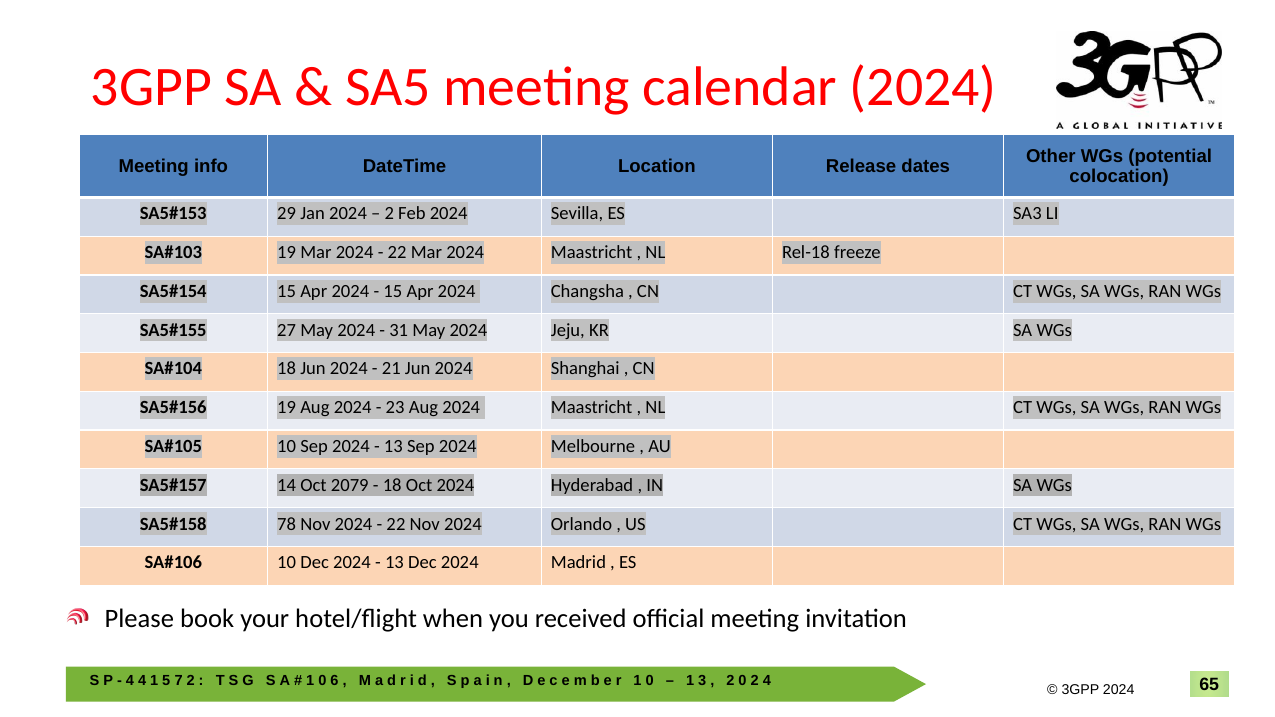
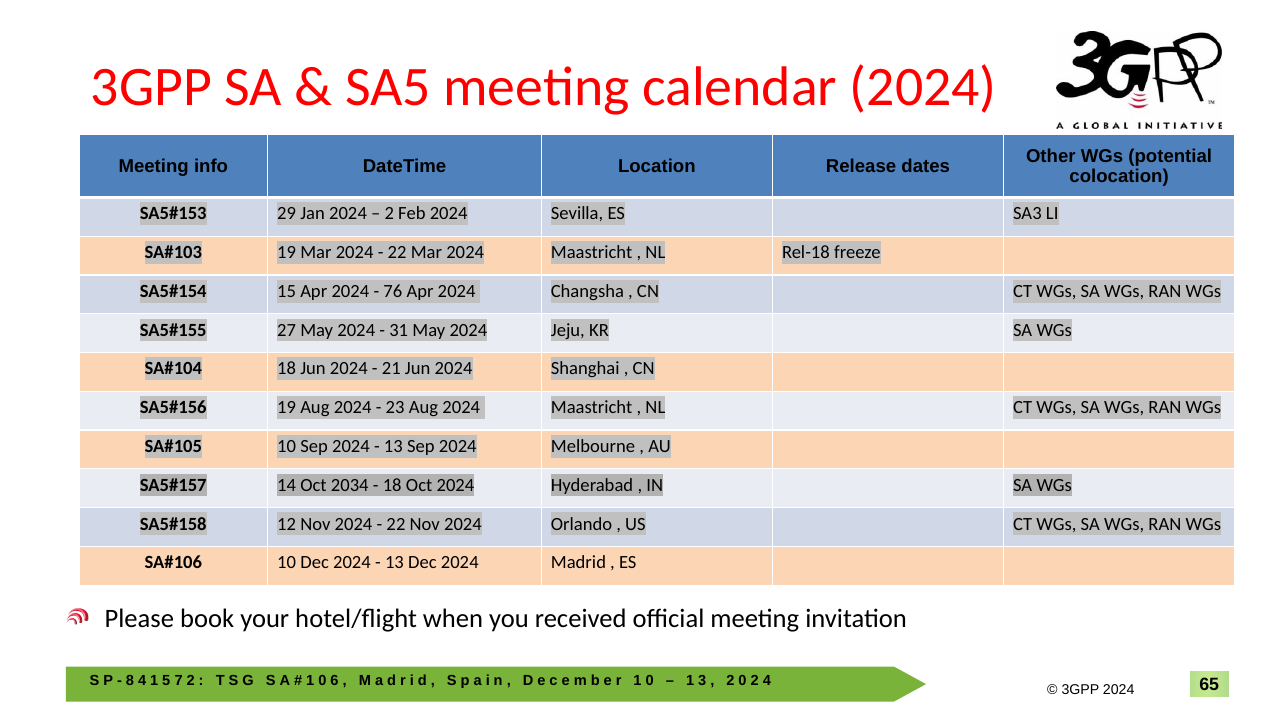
15: 15 -> 76 (393, 291)
2079: 2079 -> 2034 (350, 485)
78: 78 -> 12 (287, 524)
4: 4 -> 8 (130, 681)
